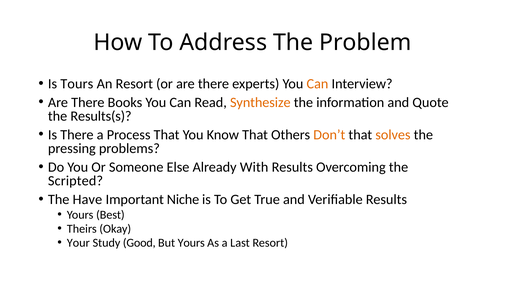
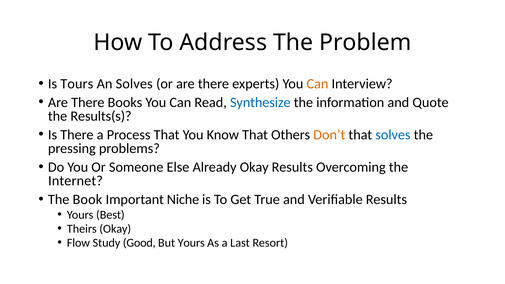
An Resort: Resort -> Solves (134, 84)
Synthesize colour: orange -> blue (260, 102)
solves colour: orange -> blue (393, 135)
Already With: With -> Okay (254, 167)
Scripted: Scripted -> Internet (76, 181)
Have: Have -> Book (87, 200)
Your: Your -> Flow (78, 243)
